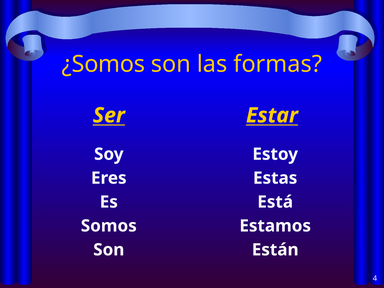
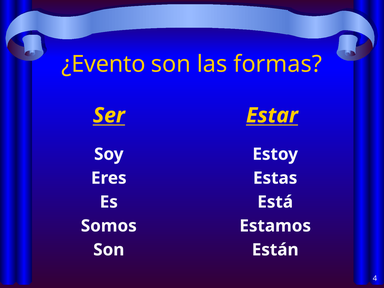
¿Somos: ¿Somos -> ¿Evento (103, 64)
